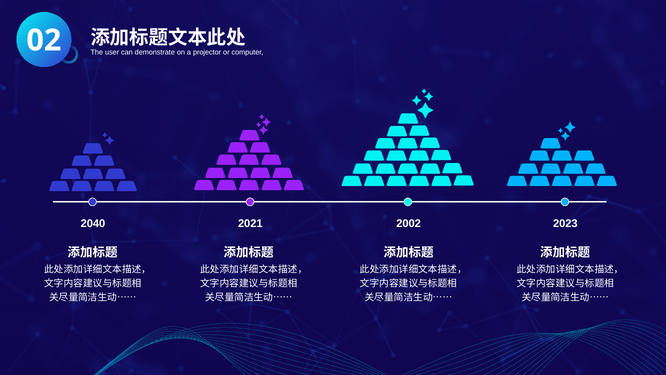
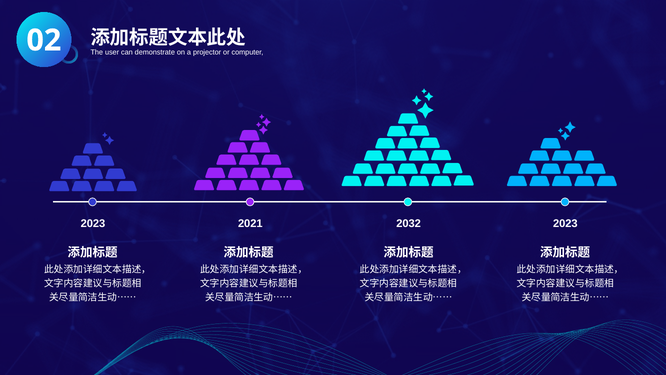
2040: 2040 -> 2023 (93, 223)
2002: 2002 -> 2032 (409, 223)
